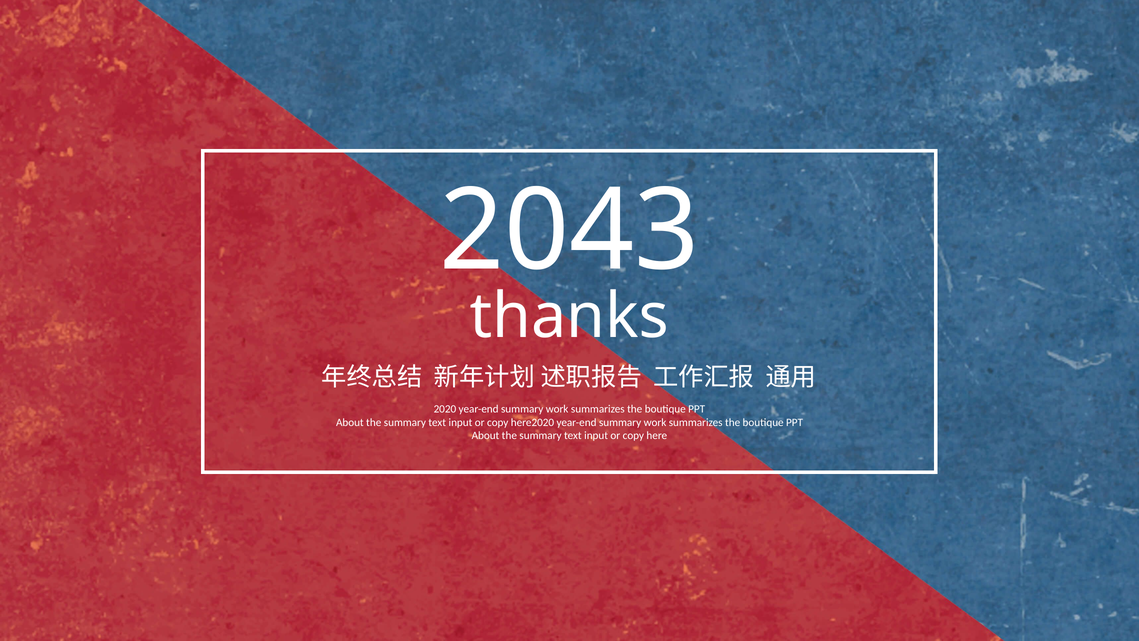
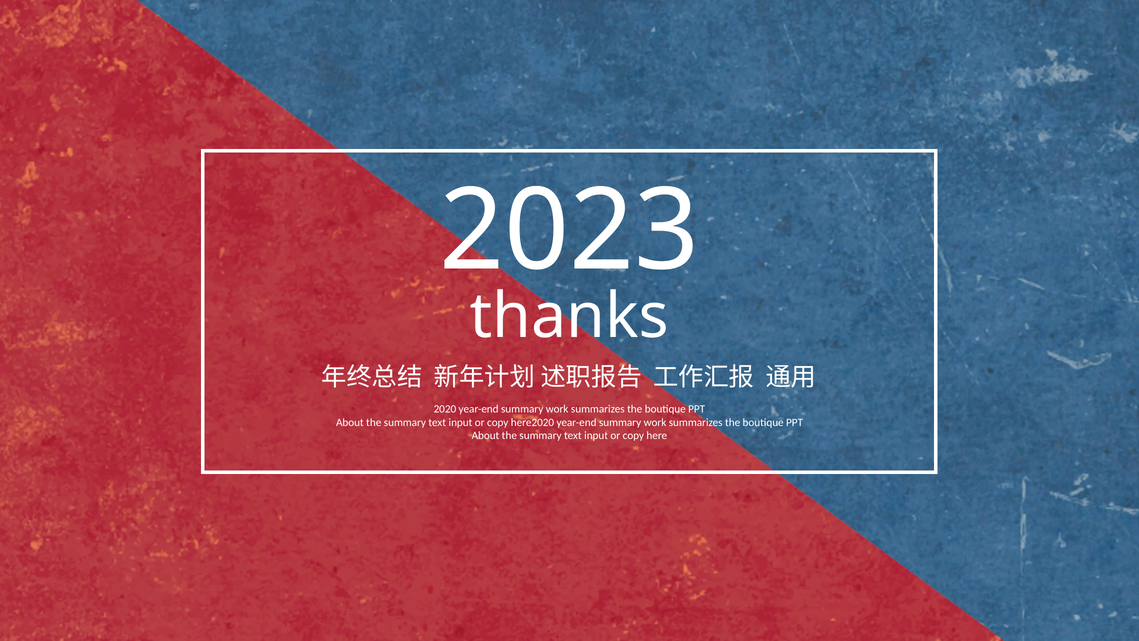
2043: 2043 -> 2023 (569, 231)
